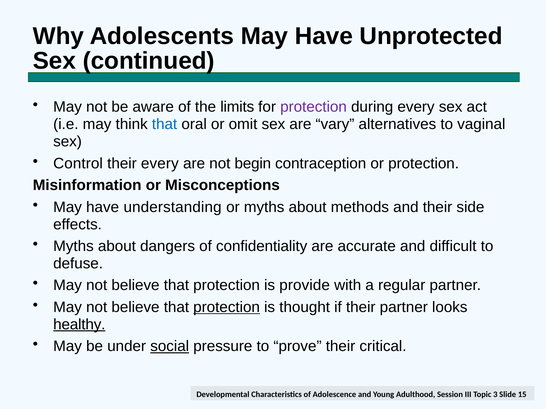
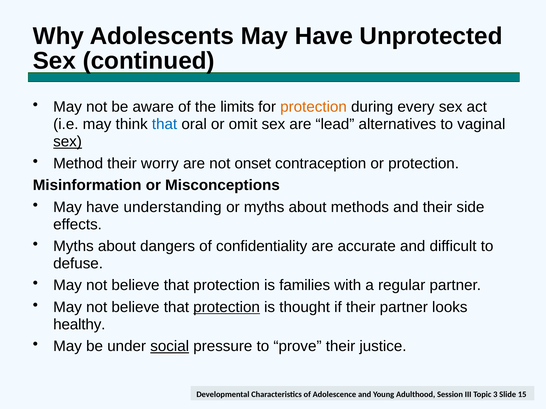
protection colour: purple -> orange (314, 107)
vary: vary -> lead (335, 124)
sex underline: none -> present (68, 142)
Control: Control -> Method (78, 164)
their every: every -> worry (160, 164)
begin: begin -> onset (253, 164)
provide: provide -> families (305, 286)
healthy underline: present -> none (79, 325)
critical: critical -> justice (383, 347)
